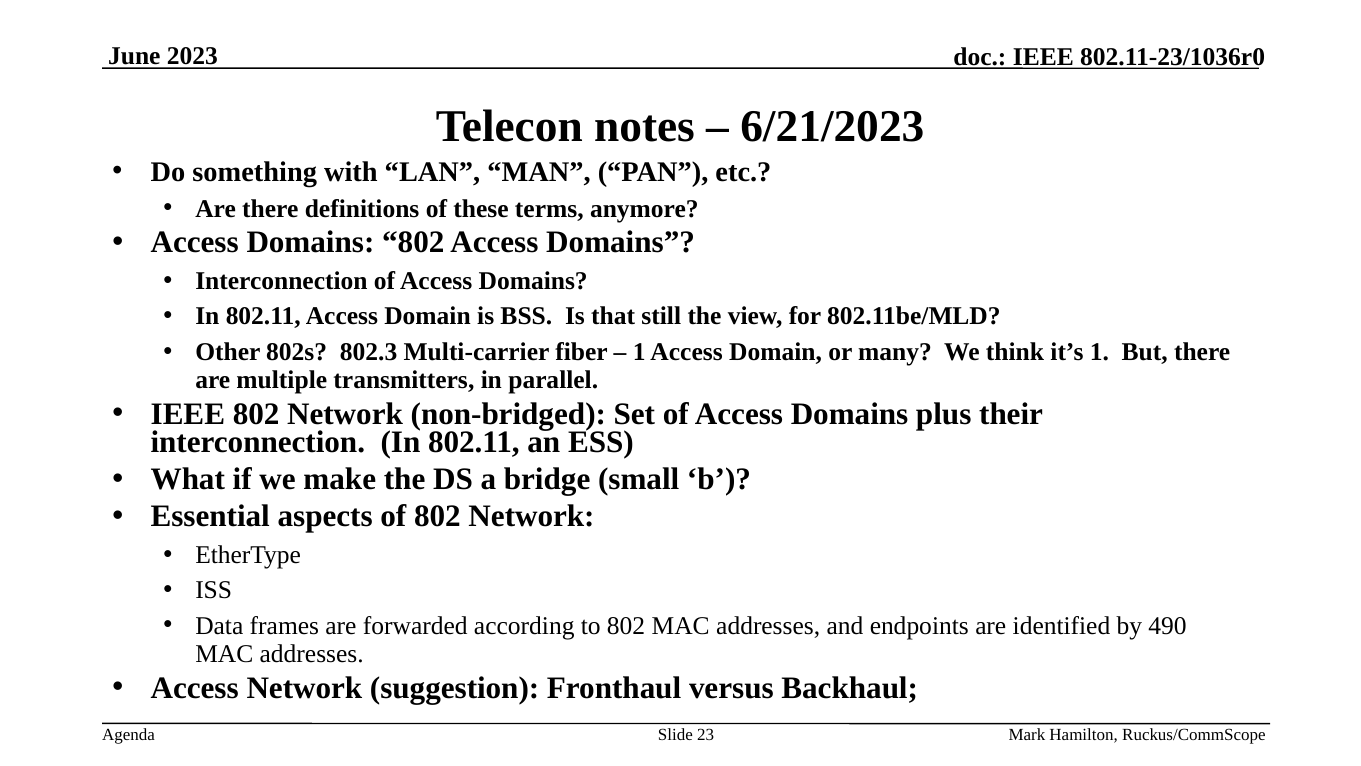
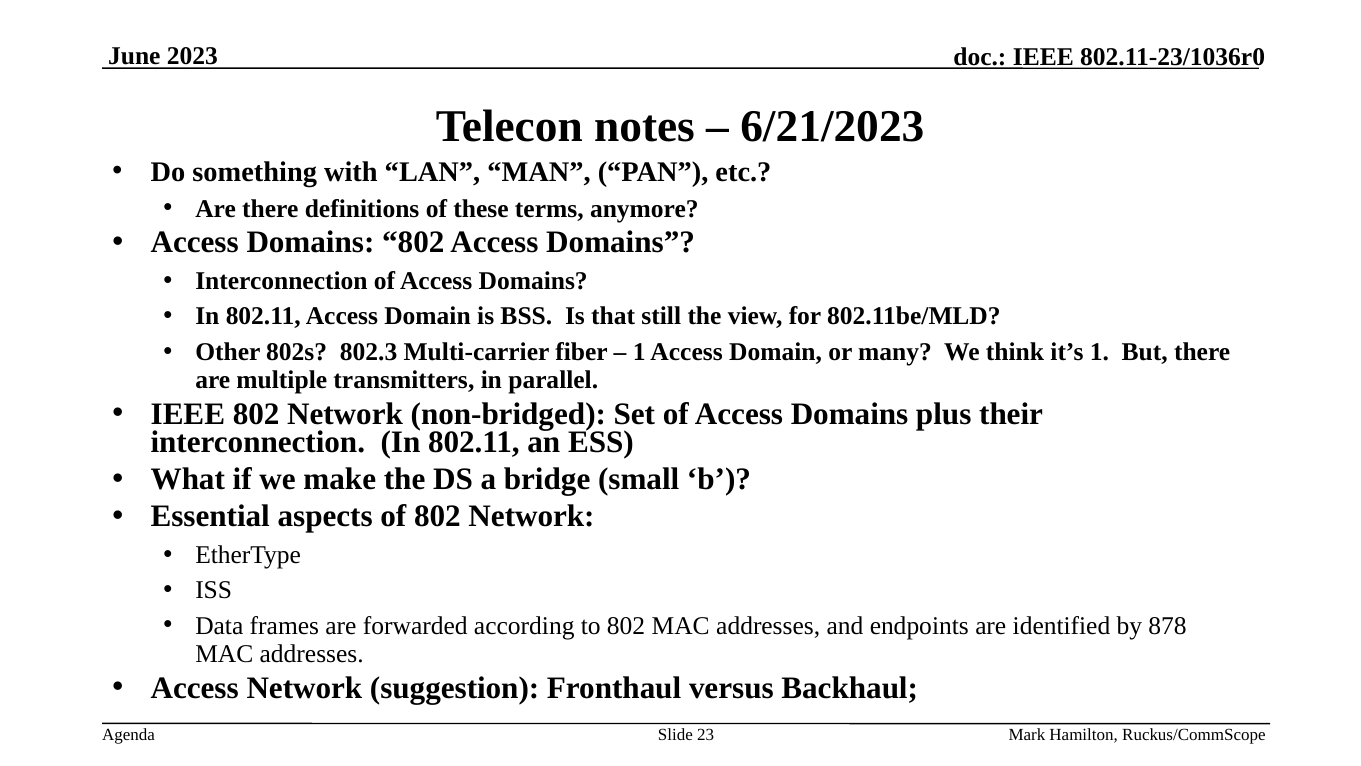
490: 490 -> 878 (1168, 626)
